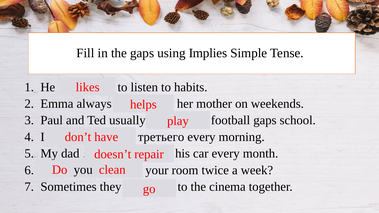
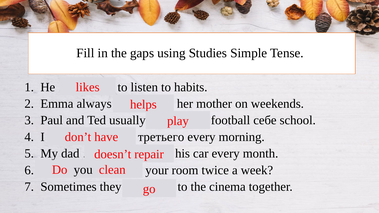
Implies: Implies -> Studies (208, 53)
football gaps: gaps -> себе (265, 120)
